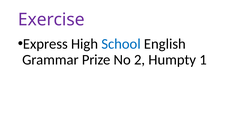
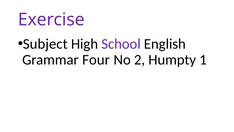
Express: Express -> Subject (45, 44)
School colour: blue -> purple (121, 44)
Prize: Prize -> Four (96, 60)
